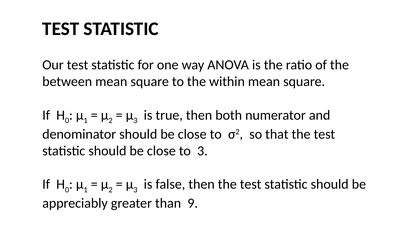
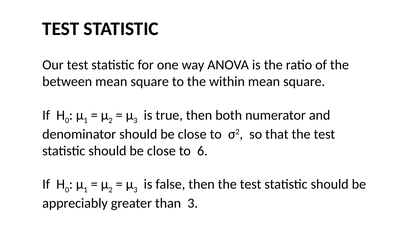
to 3: 3 -> 6 (202, 151)
than 9: 9 -> 3 (193, 203)
